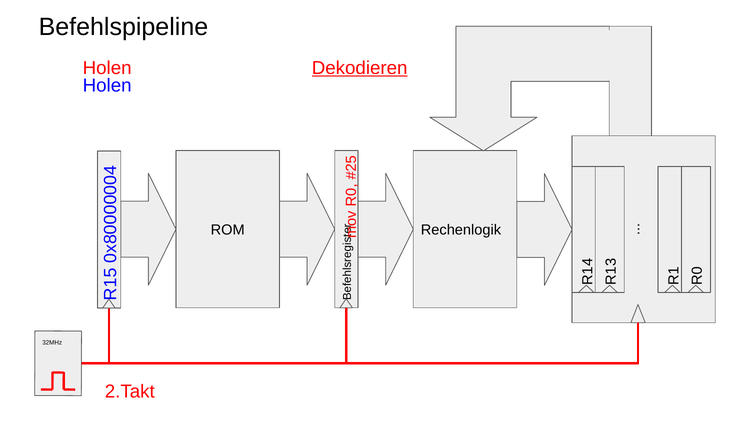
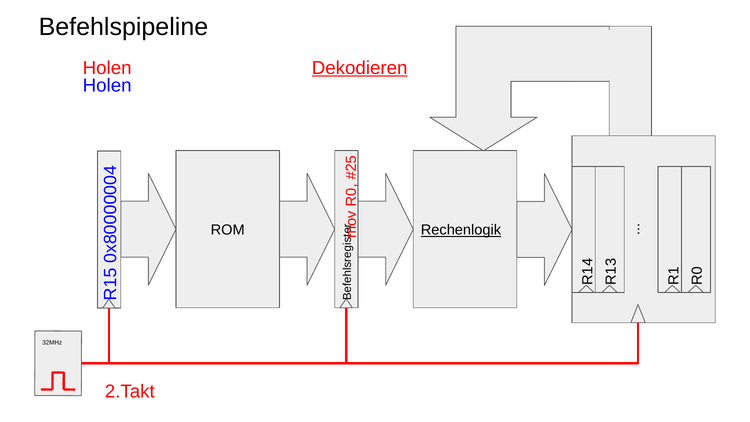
Rechenlogik underline: none -> present (461, 230)
